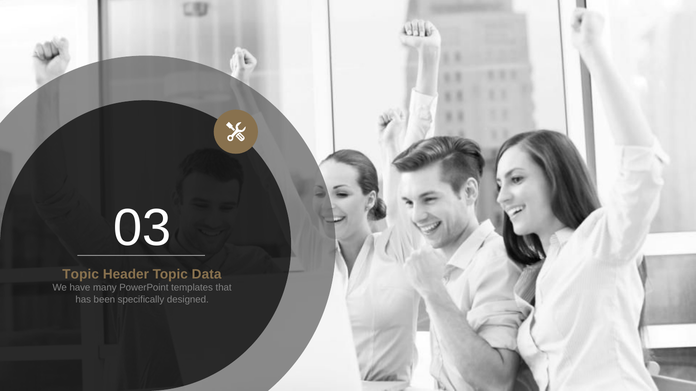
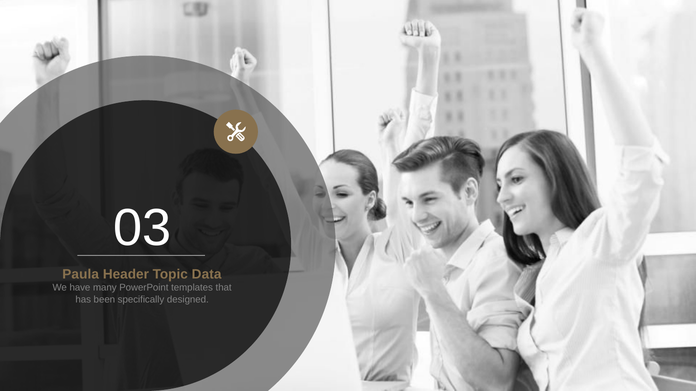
Topic: Topic -> Paula (81, 274)
